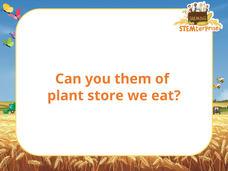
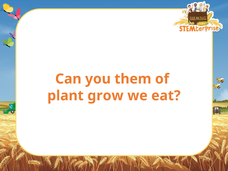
store: store -> grow (105, 96)
